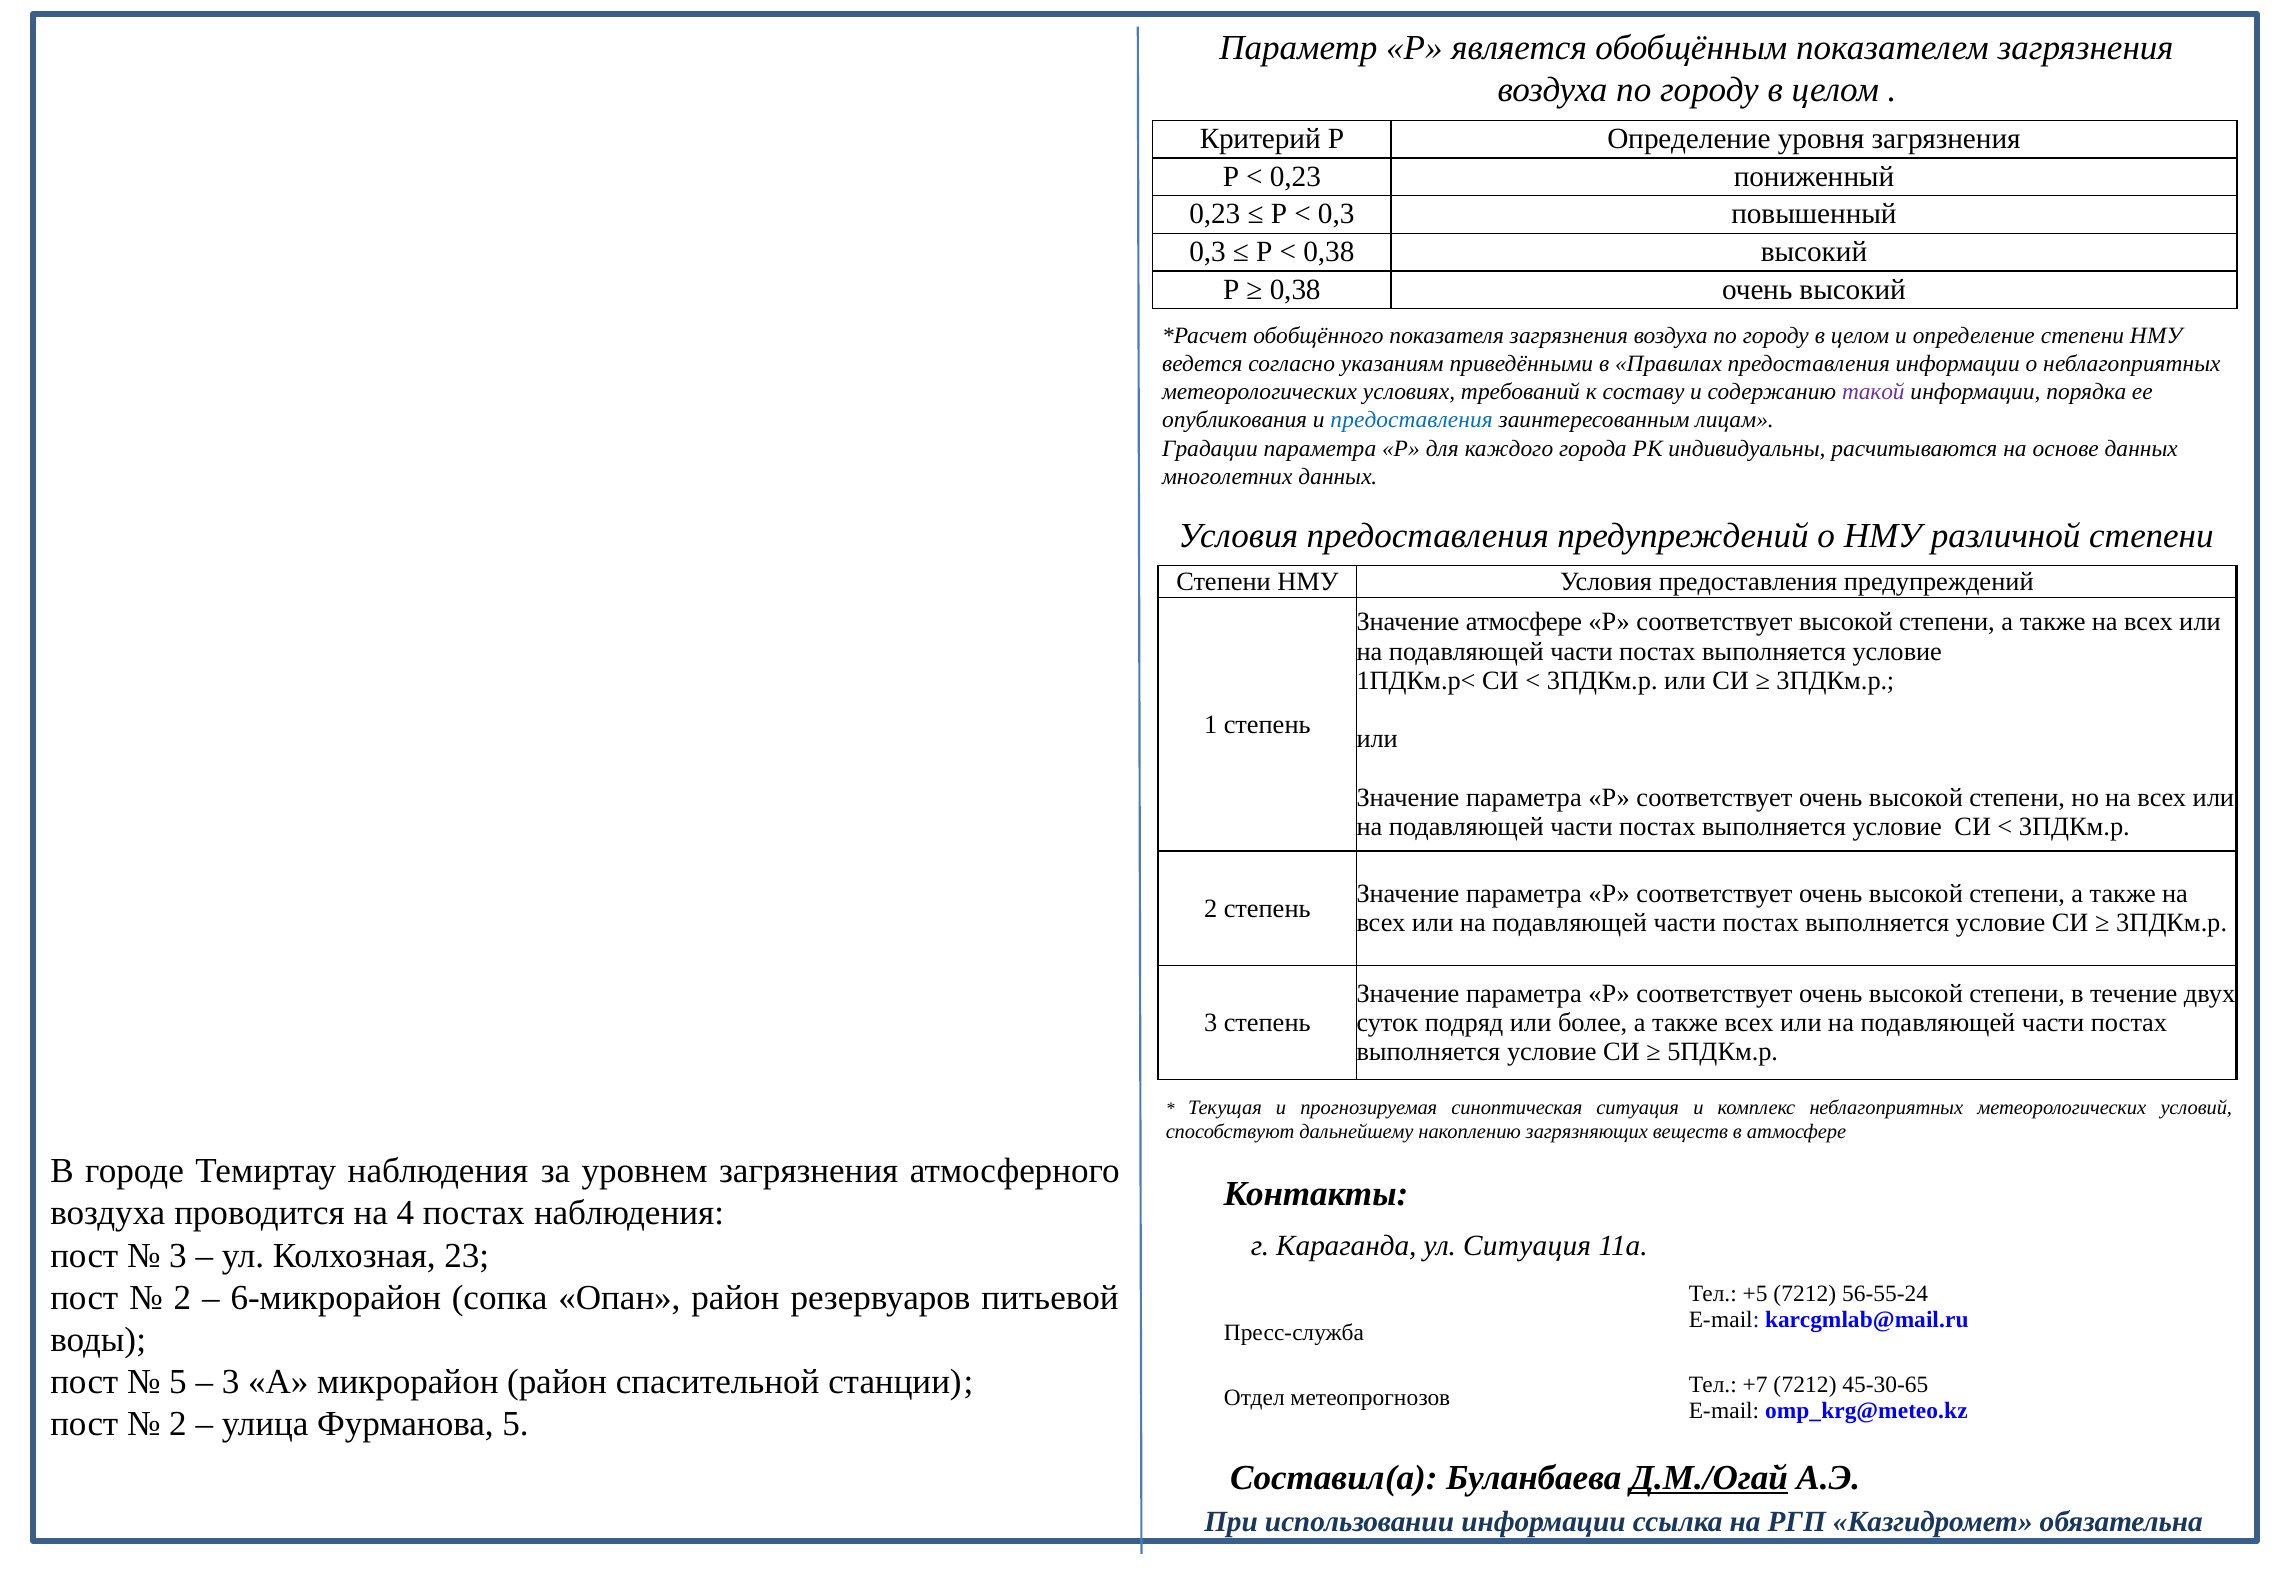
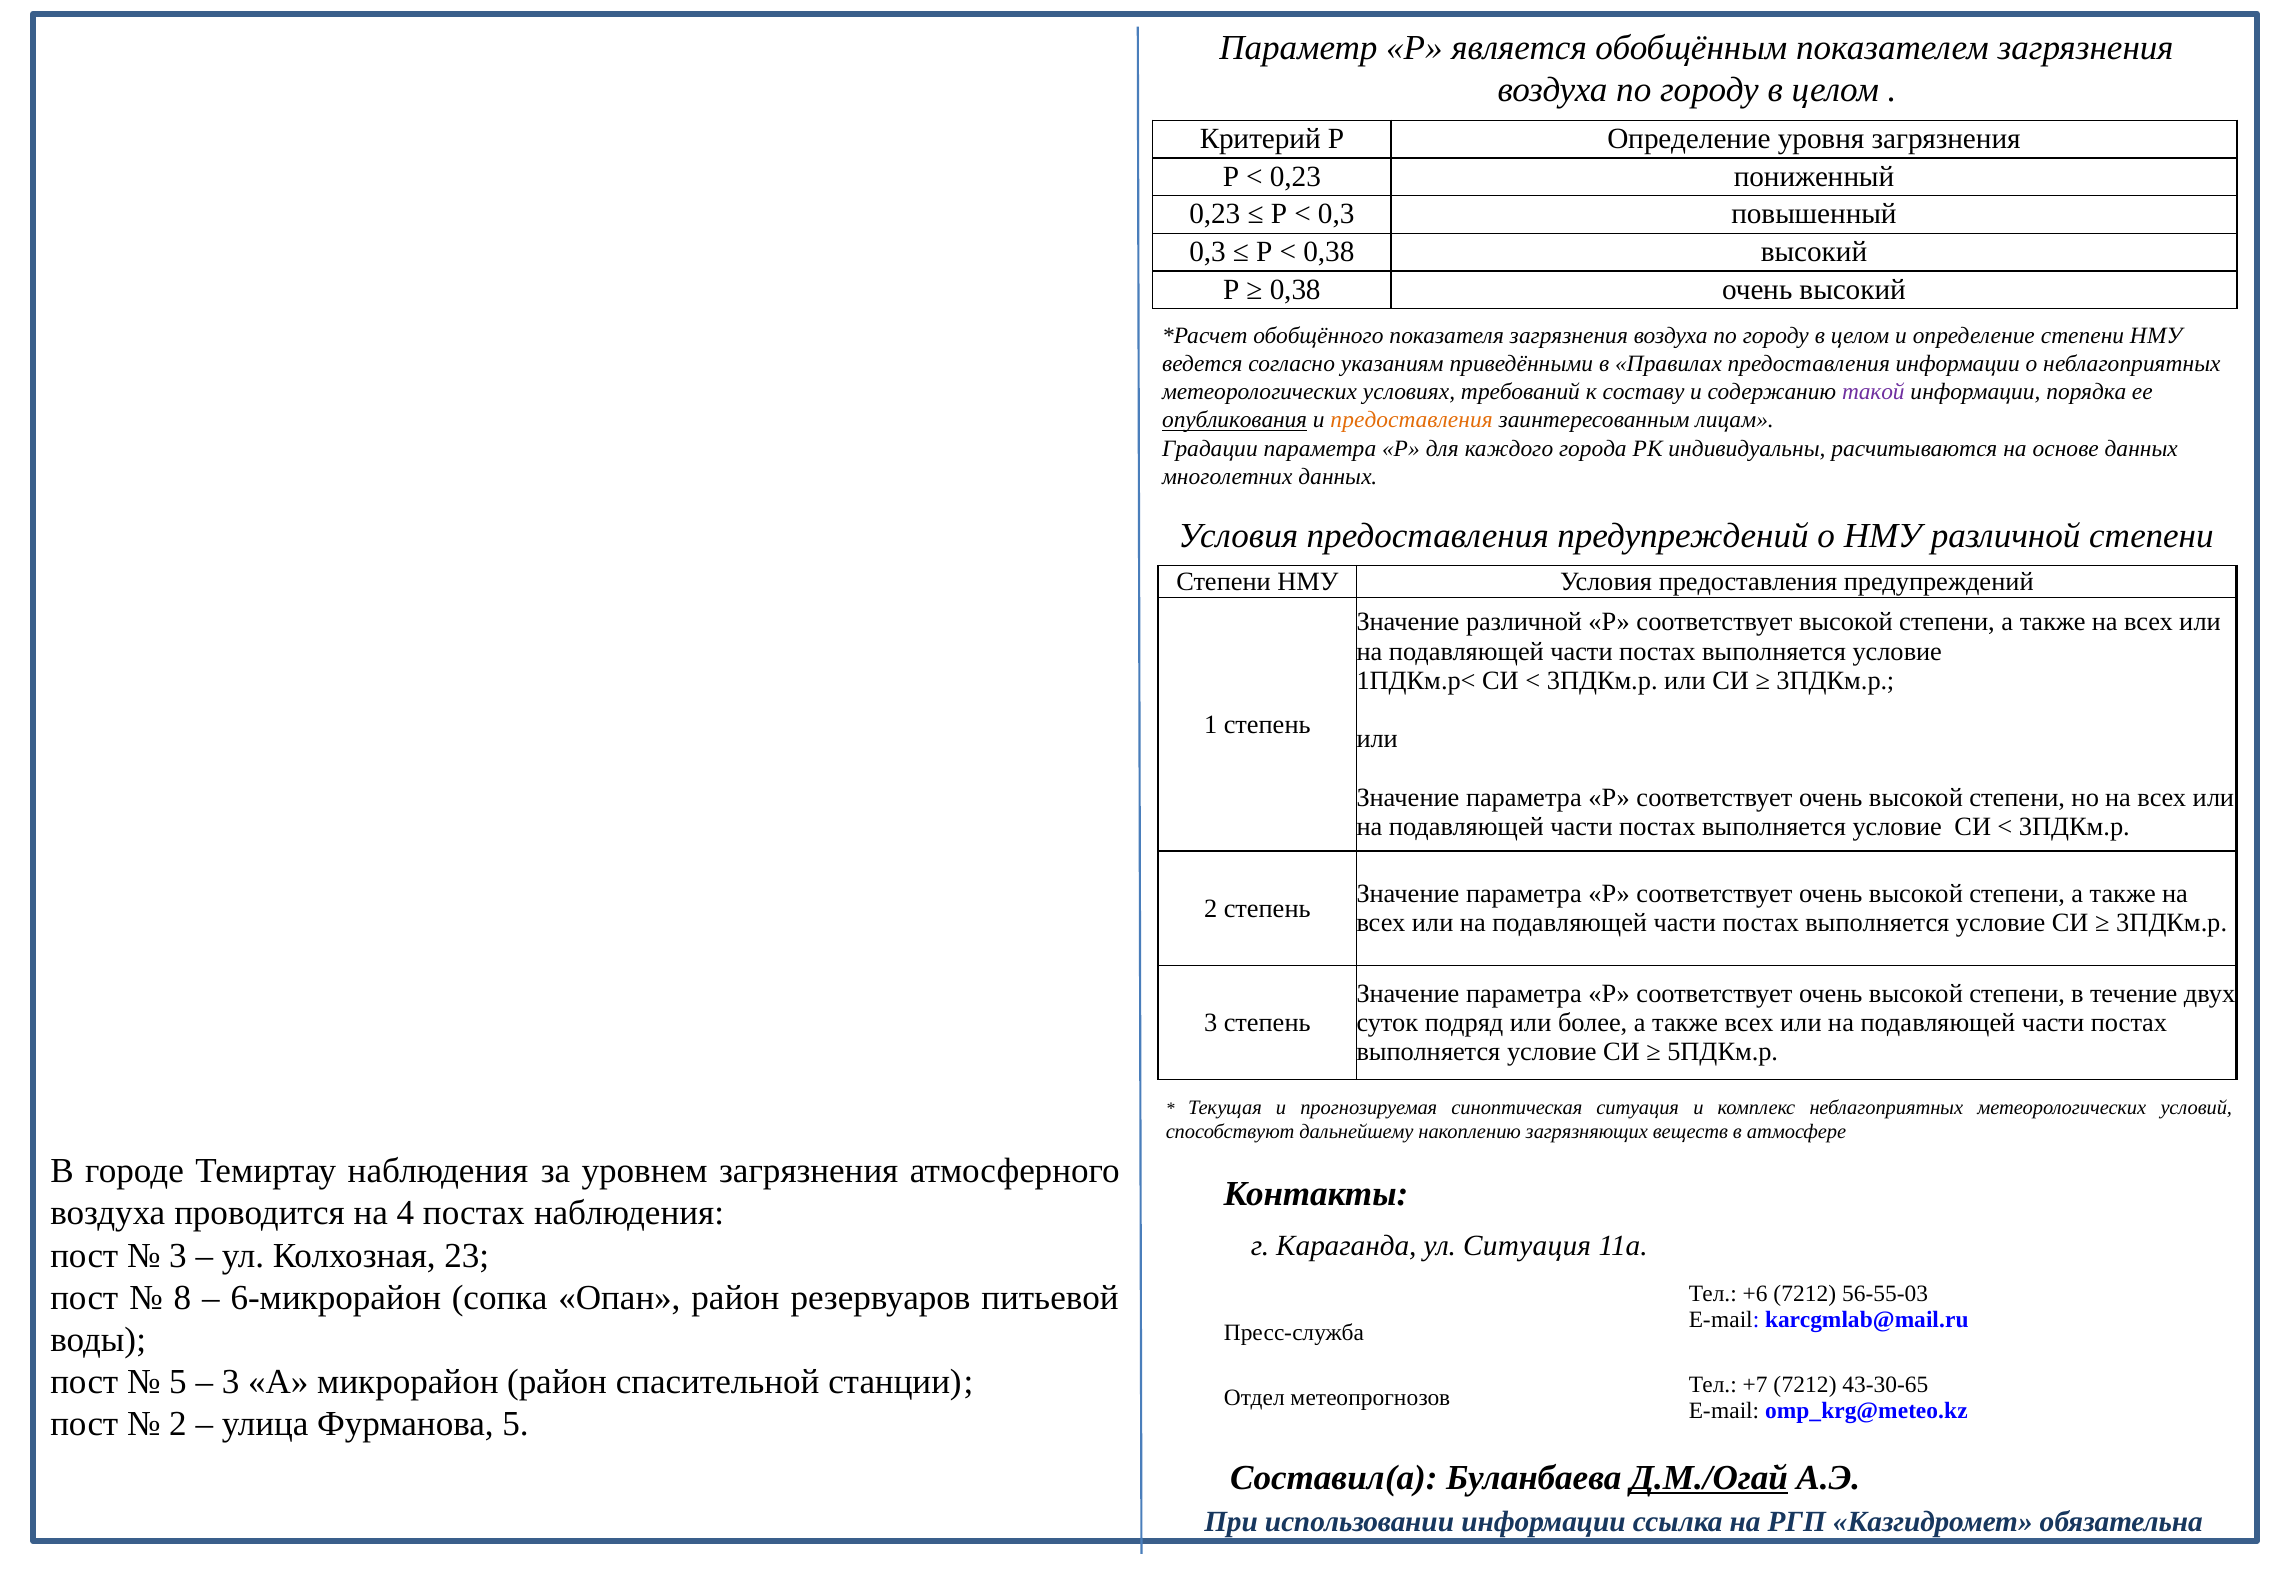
опубликования underline: none -> present (1235, 420)
предоставления colour: blue -> orange (1412, 420)
Значение атмосфере: атмосфере -> различной (1524, 622)
2: 2 -> 8 (182, 1297)
+5: +5 -> +6 (1755, 1293)
56-55-24: 56-55-24 -> 56-55-03 (1885, 1293)
45-30-65: 45-30-65 -> 43-30-65 (1885, 1385)
